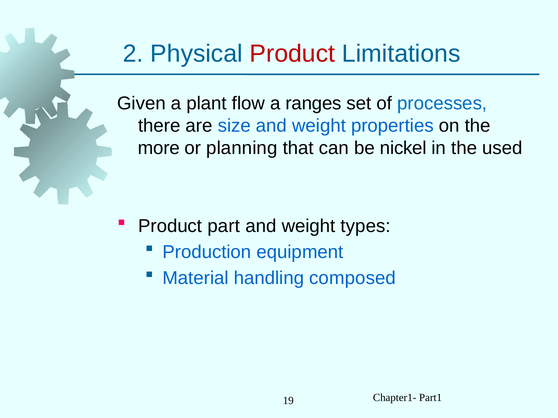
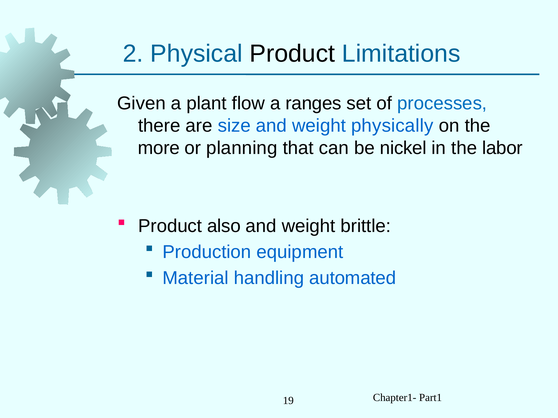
Product colour: red -> black (292, 54)
properties: properties -> physically (392, 126)
used: used -> labor (502, 148)
part: part -> also (224, 226)
types: types -> brittle (366, 226)
composed: composed -> automated (353, 278)
